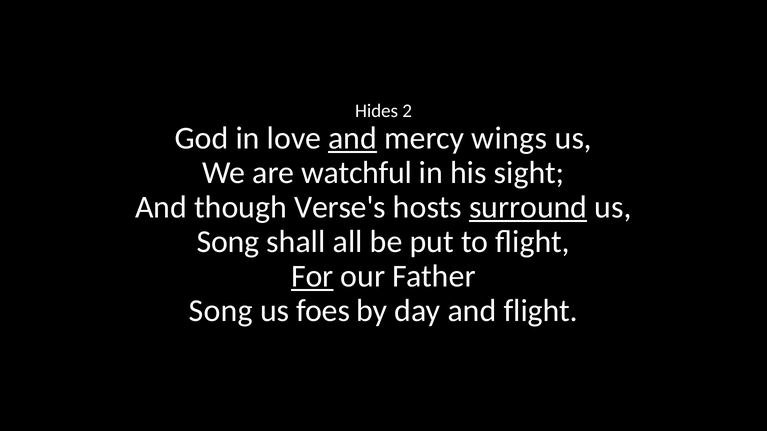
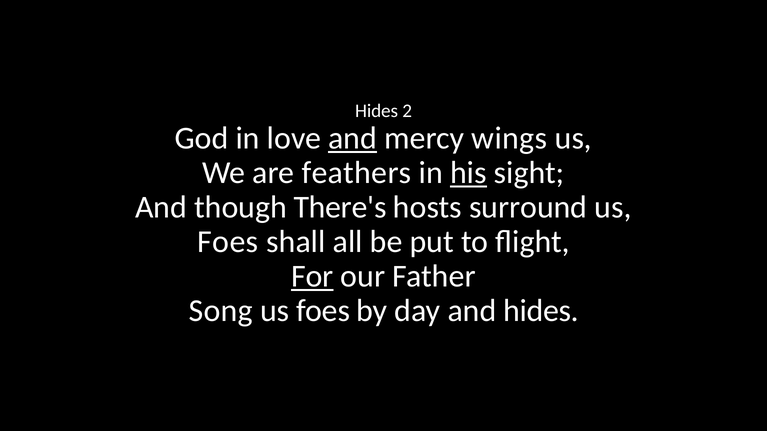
watchful: watchful -> feathers (356, 173)
his underline: none -> present (468, 173)
Verse's: Verse's -> There's (340, 208)
surround underline: present -> none (528, 208)
Song: Song -> Foes (228, 242)
and flight: flight -> hides (541, 311)
